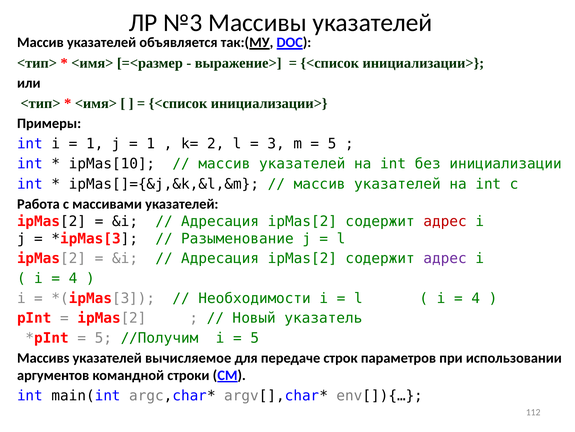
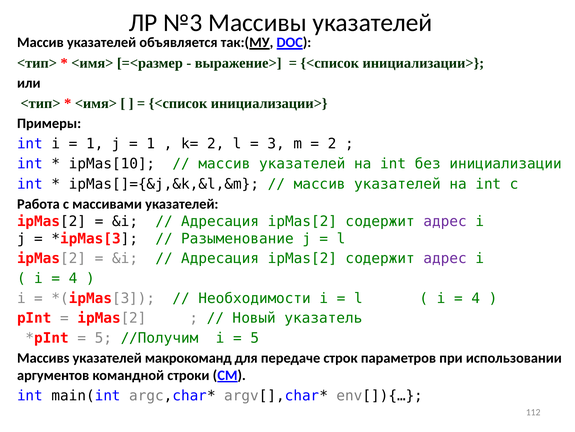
5: 5 -> 2 (332, 143)
адрес colour: red -> purple (445, 221)
вычисляемое: вычисляемое -> макрокоманд (188, 358)
